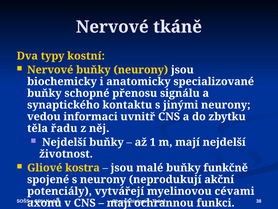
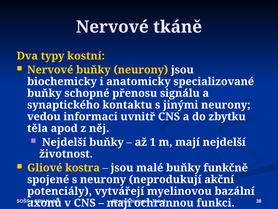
řadu: řadu -> apod (64, 128)
cévami: cévami -> bazální (235, 191)
